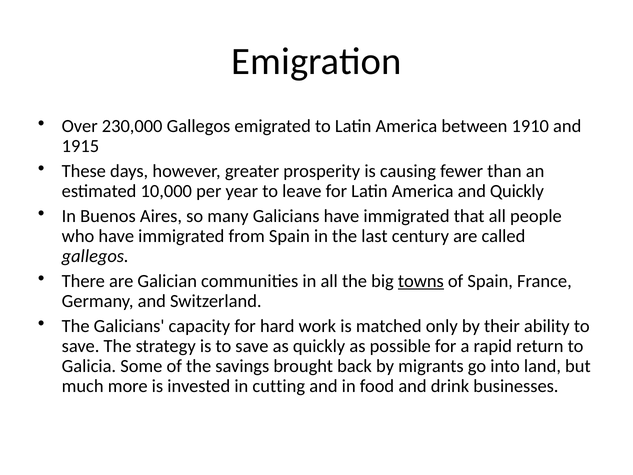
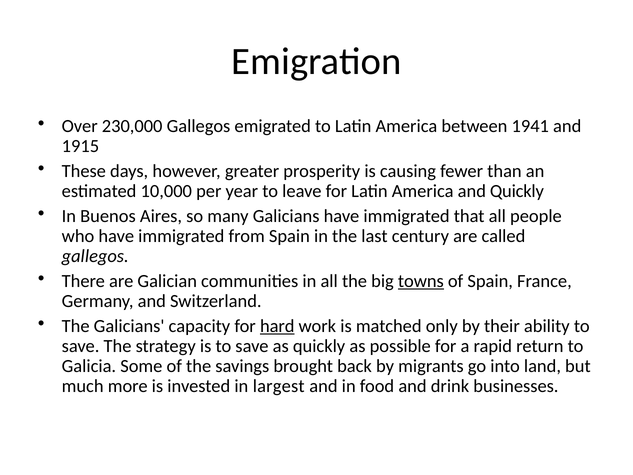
1910: 1910 -> 1941 (530, 126)
hard underline: none -> present (277, 326)
cutting: cutting -> largest (279, 386)
